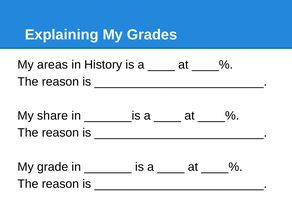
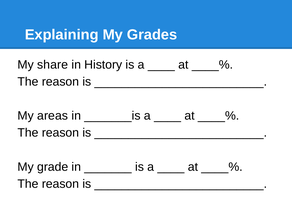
areas: areas -> share (53, 65)
share: share -> areas (53, 116)
